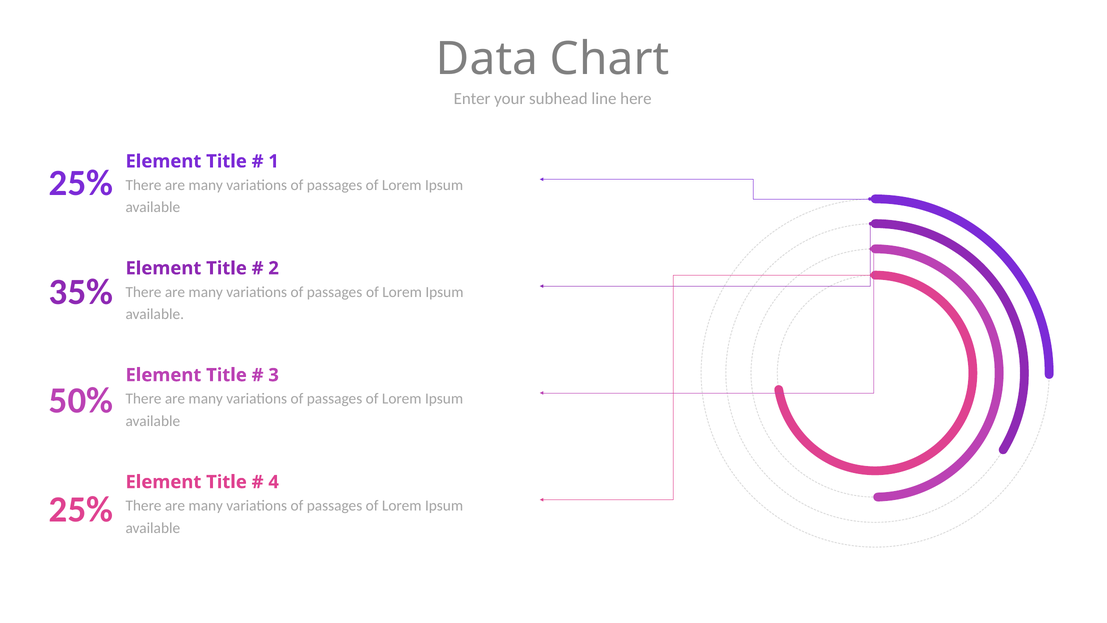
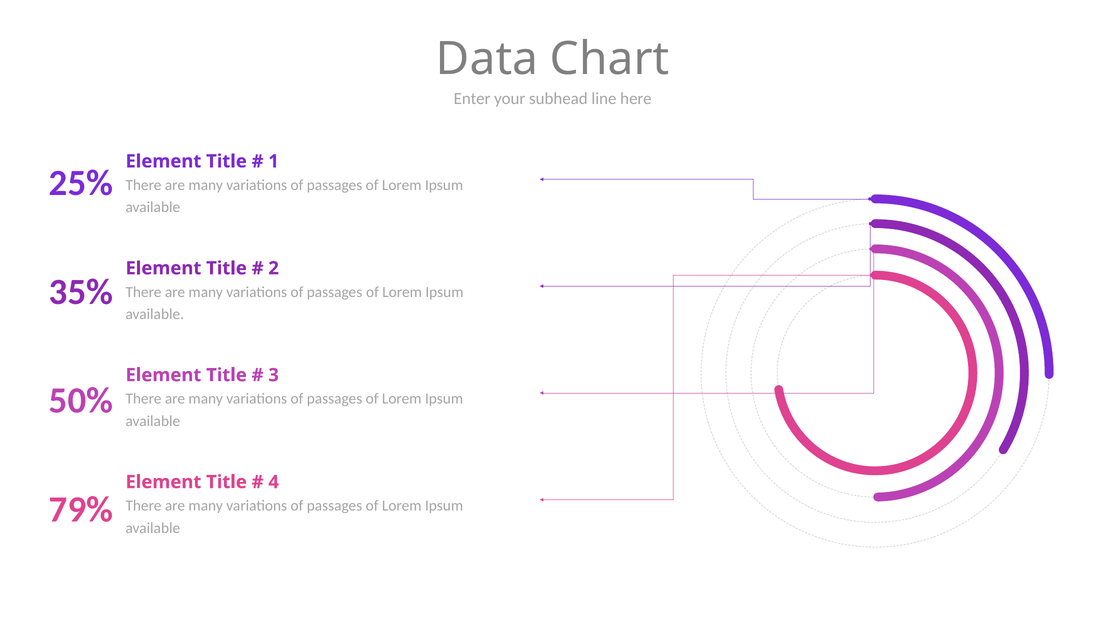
25%: 25% -> 79% (81, 509)
